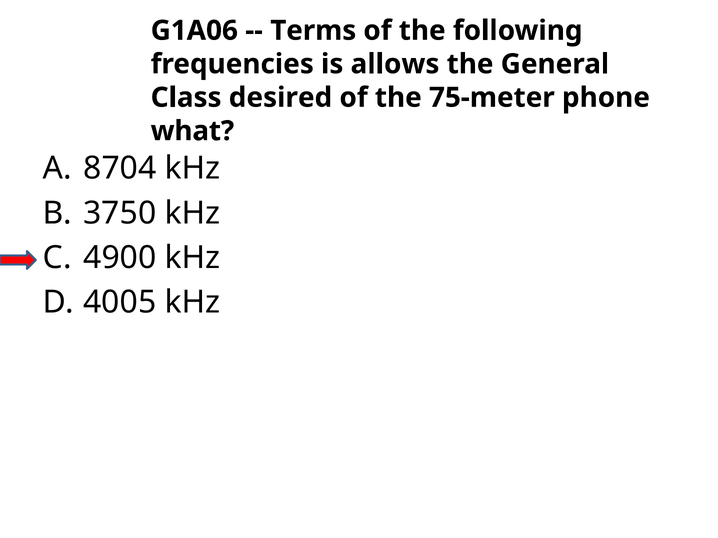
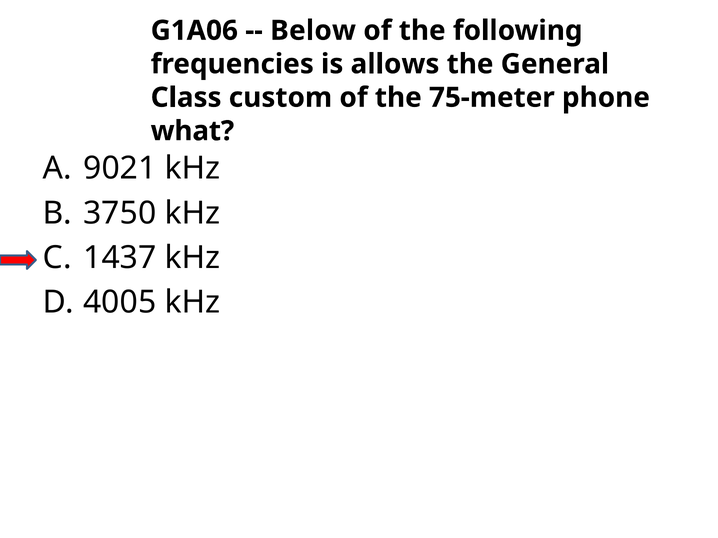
Terms: Terms -> Below (313, 31)
desired: desired -> custom (280, 98)
8704: 8704 -> 9021 (120, 169)
4900: 4900 -> 1437 (120, 258)
